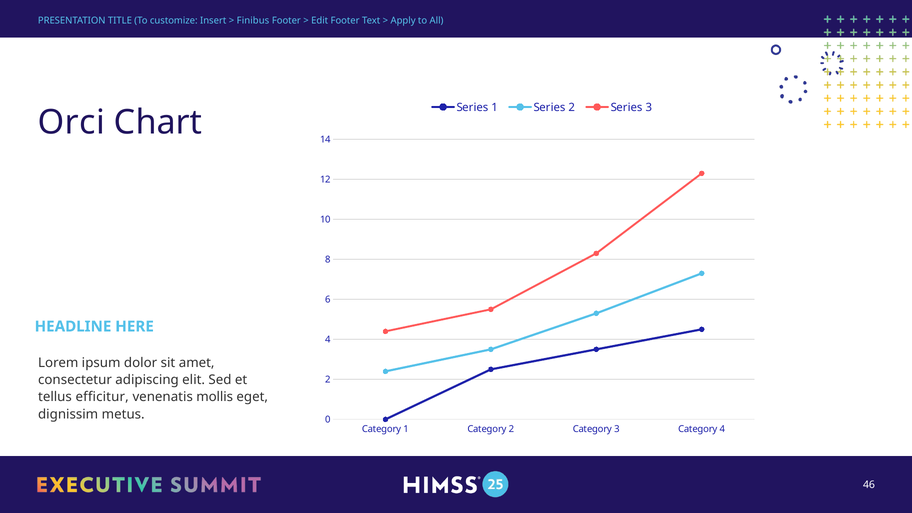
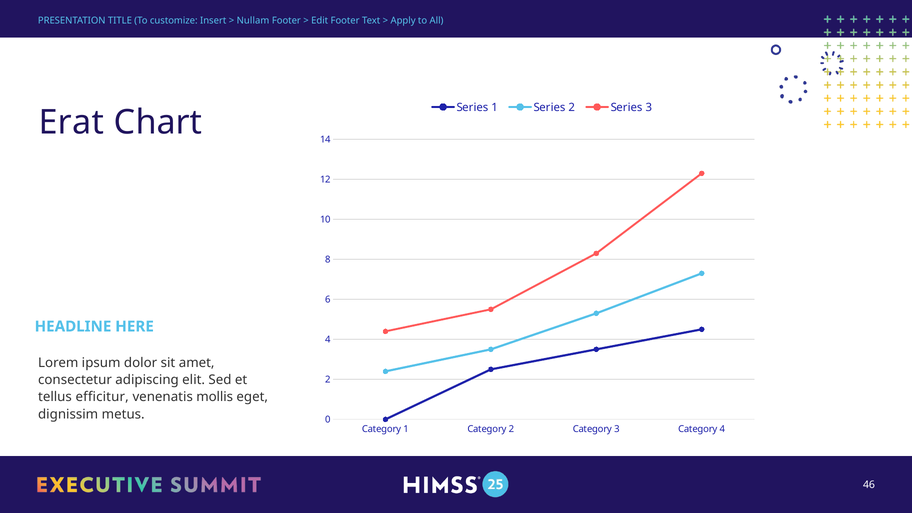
Finibus: Finibus -> Nullam (253, 20)
Orci: Orci -> Erat (71, 122)
